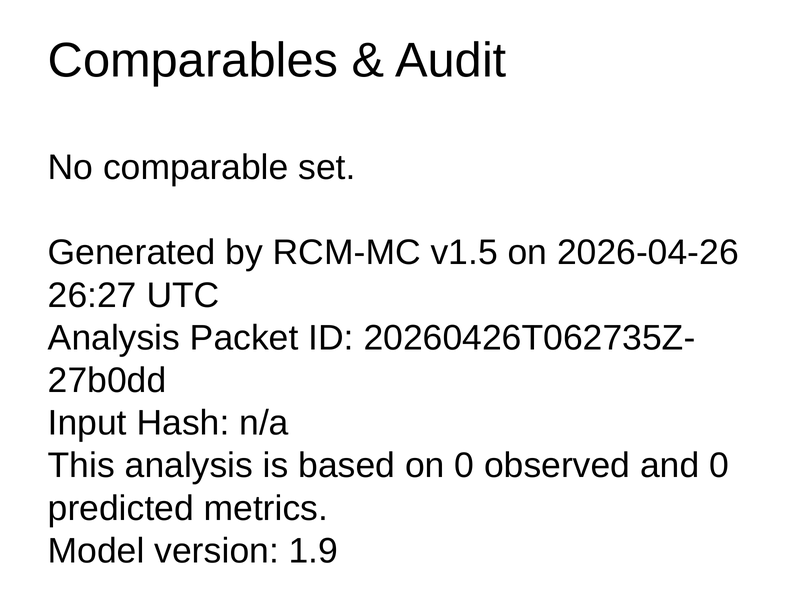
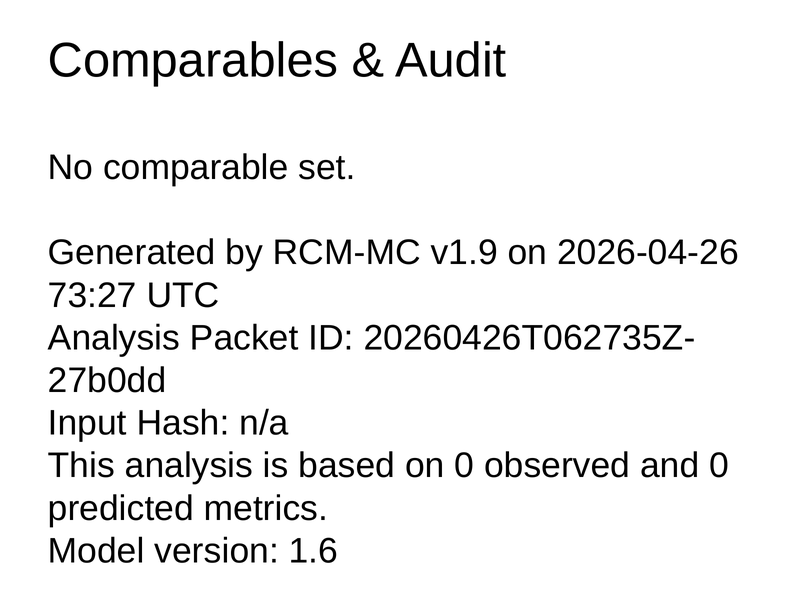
v1.5: v1.5 -> v1.9 (464, 253)
26:27: 26:27 -> 73:27 (92, 295)
1.9: 1.9 -> 1.6 (313, 551)
